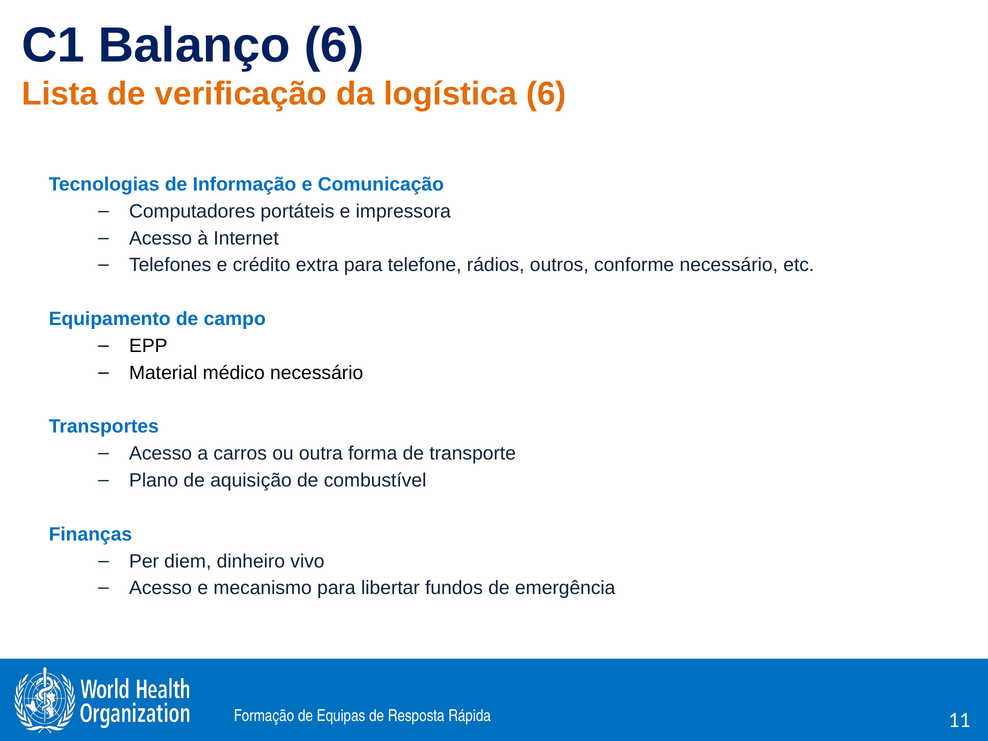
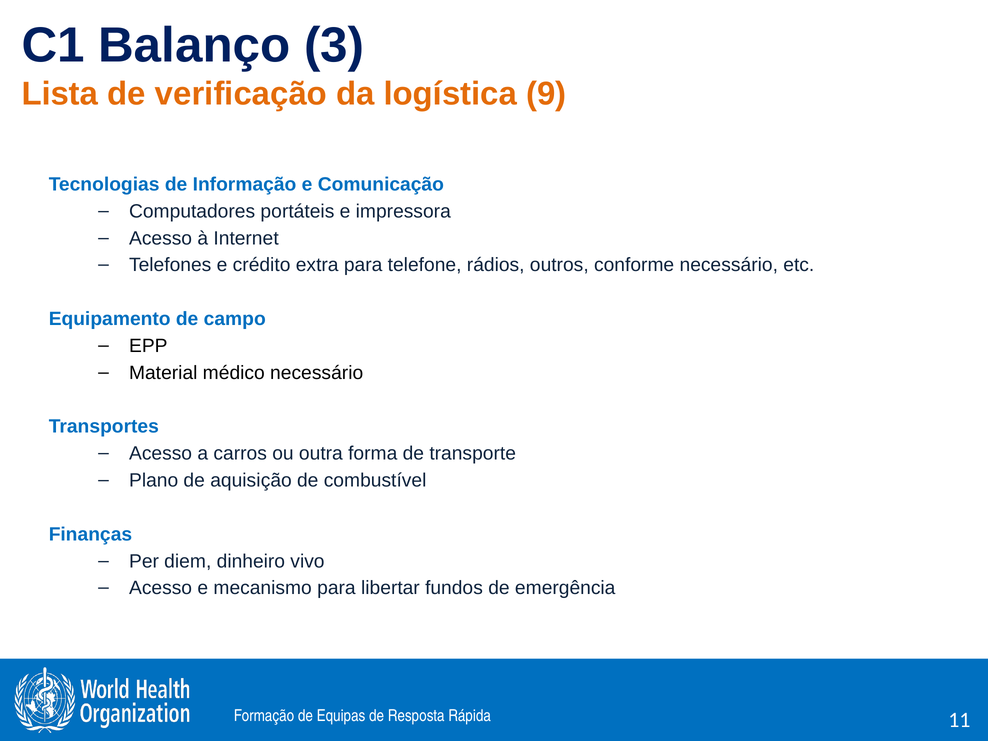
Balanço 6: 6 -> 3 (334, 45)
logística 6: 6 -> 9 (546, 94)
